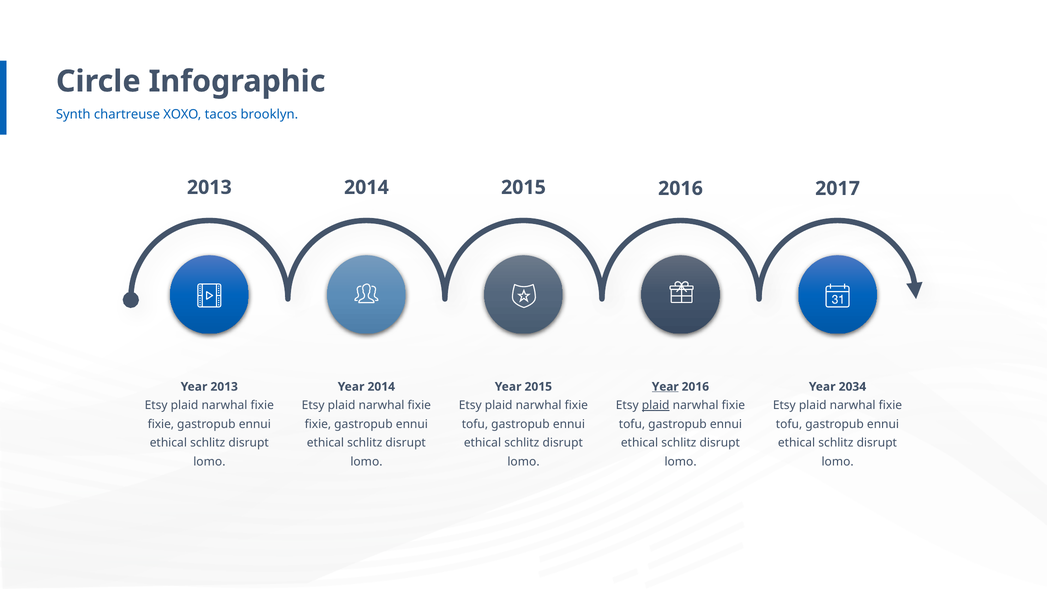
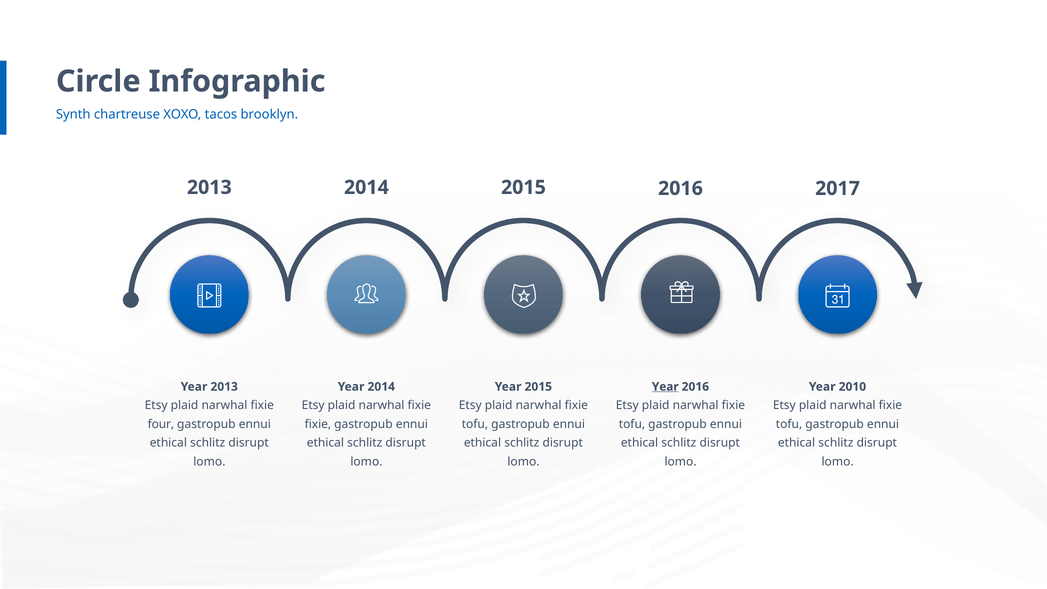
2034: 2034 -> 2010 (852, 387)
plaid underline: present -> none (656, 405)
fixie: fixie -> four (161, 424)
